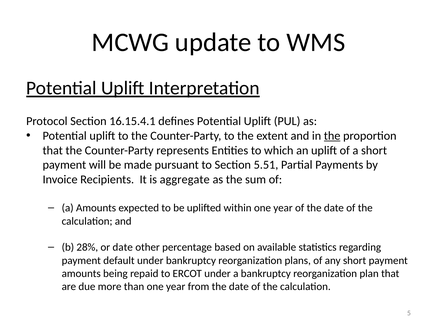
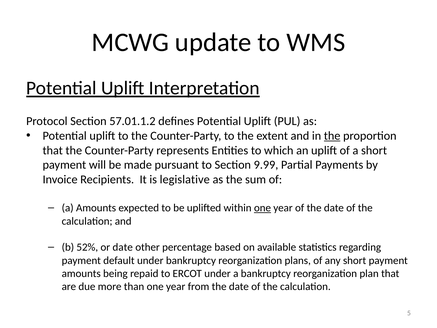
16.15.4.1: 16.15.4.1 -> 57.01.1.2 (132, 121)
5.51: 5.51 -> 9.99 (266, 165)
aggregate: aggregate -> legislative (185, 179)
one underline: none -> present (262, 208)
28%: 28% -> 52% (87, 247)
